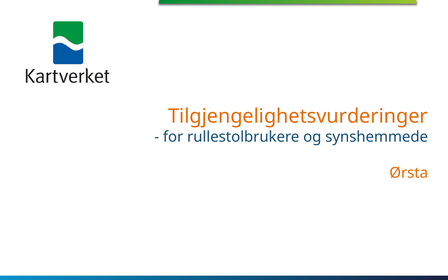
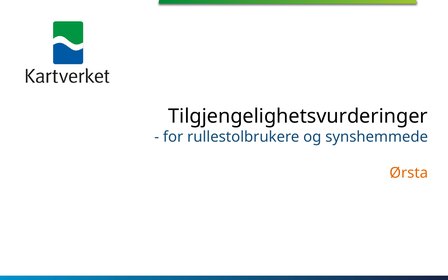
Tilgjengelighetsvurderinger colour: orange -> black (298, 116)
